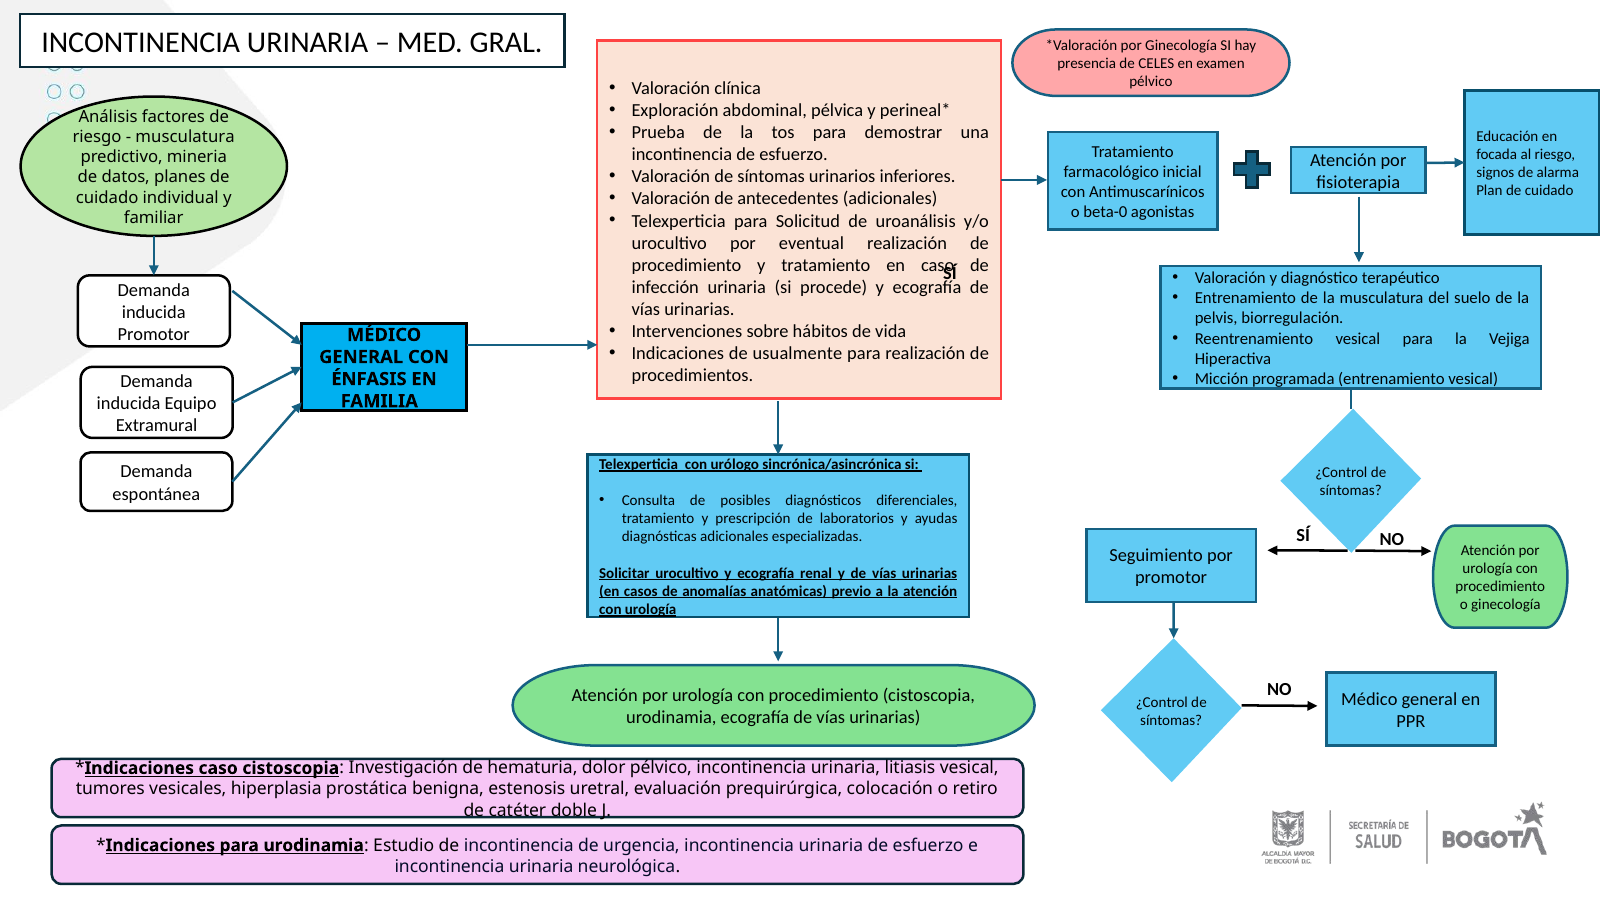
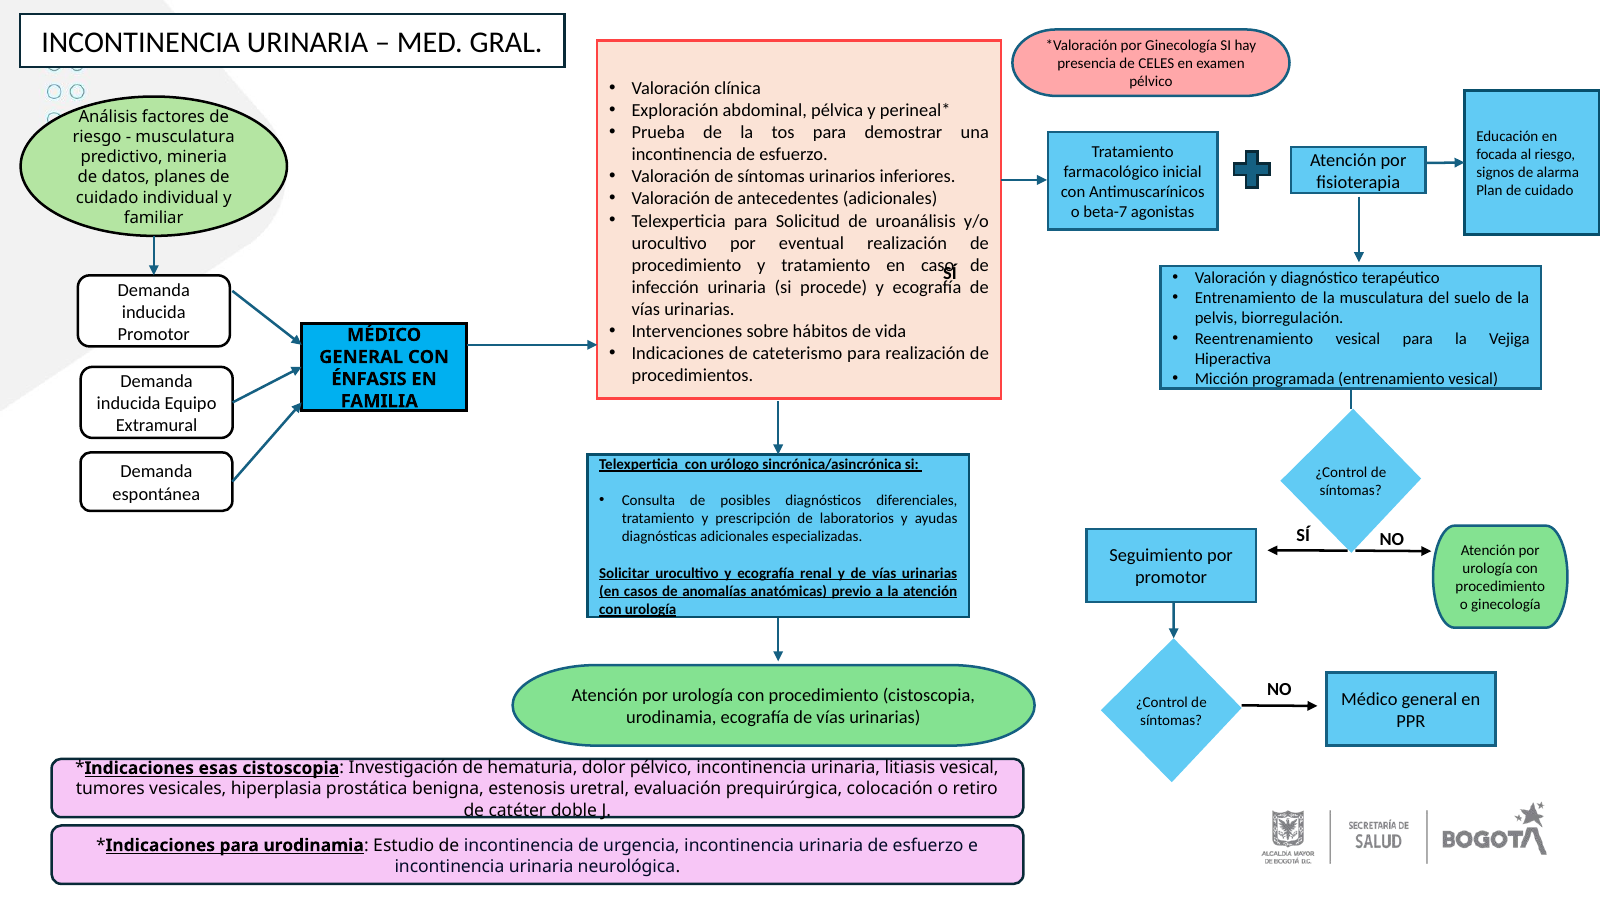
beta-0: beta-0 -> beta-7 (1105, 212)
usualmente: usualmente -> cateterismo (797, 354)
caso: caso -> esas (218, 768)
